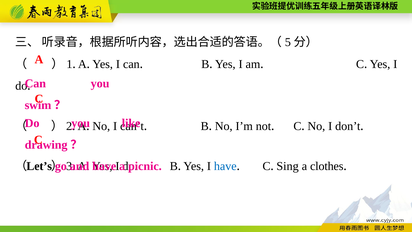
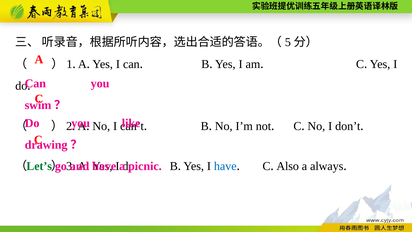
Let’s colour: black -> green (39, 166)
Sing: Sing -> Also (288, 166)
clothes: clothes -> always (327, 166)
